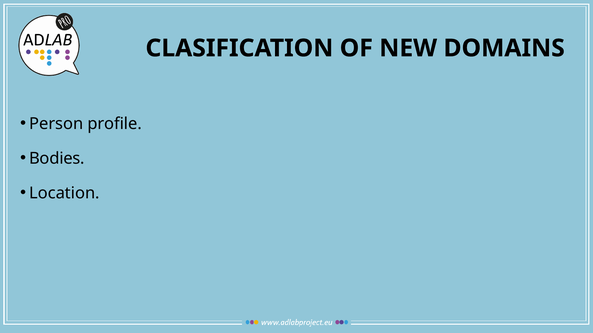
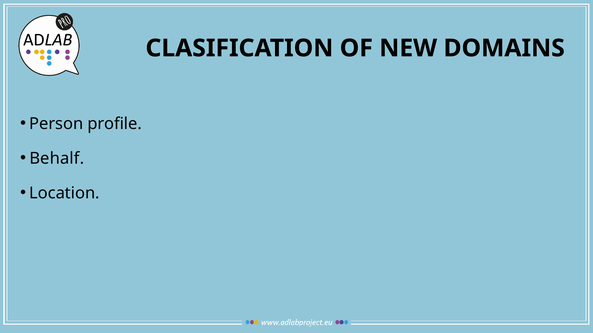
Bodies: Bodies -> Behalf (57, 159)
